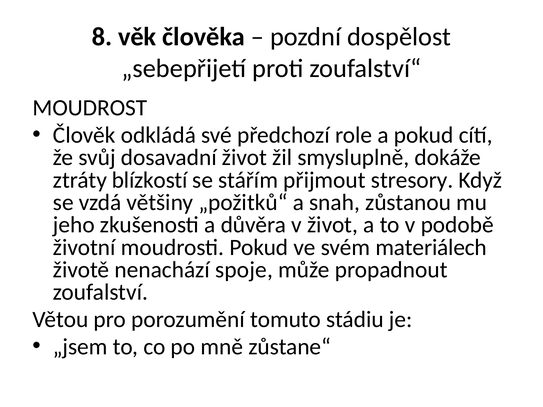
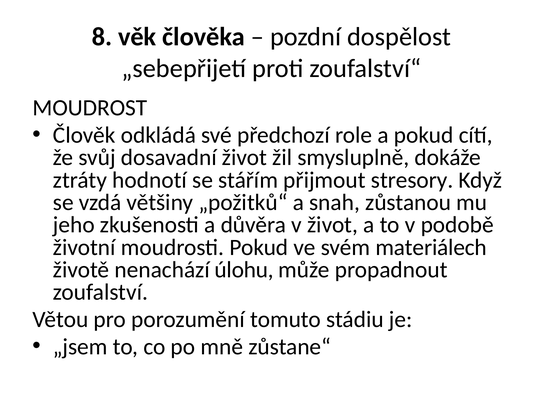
blízkostí: blízkostí -> hodnotí (150, 180)
spoje: spoje -> úlohu (244, 270)
